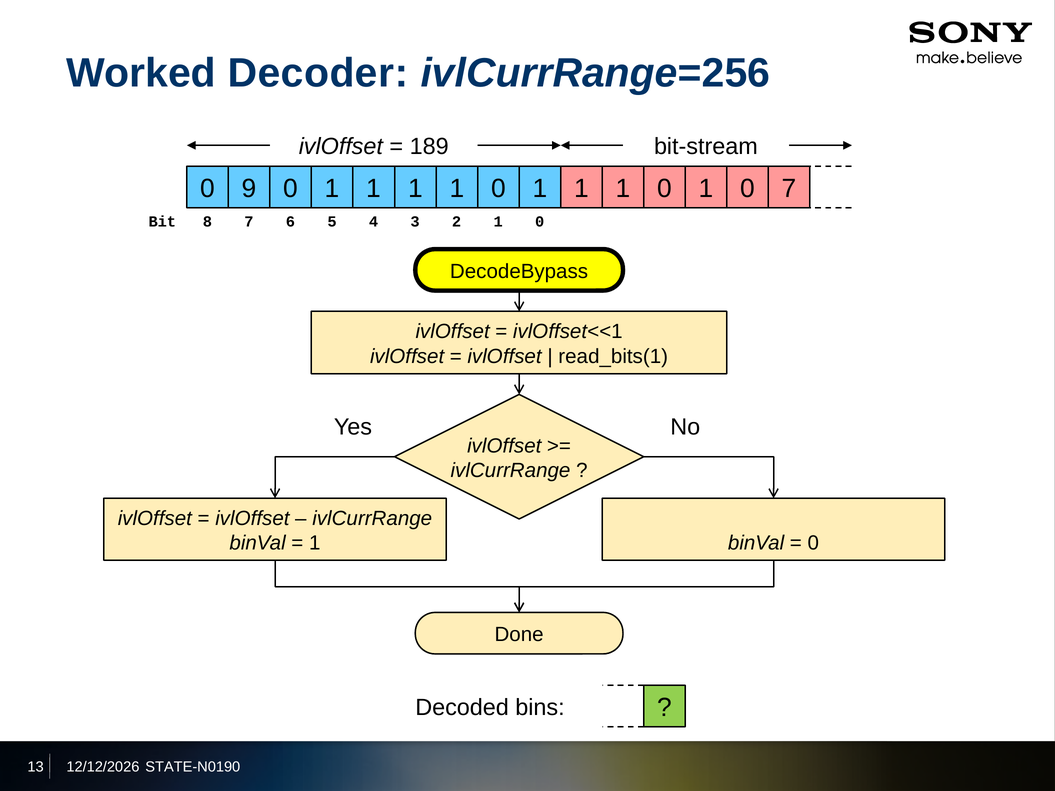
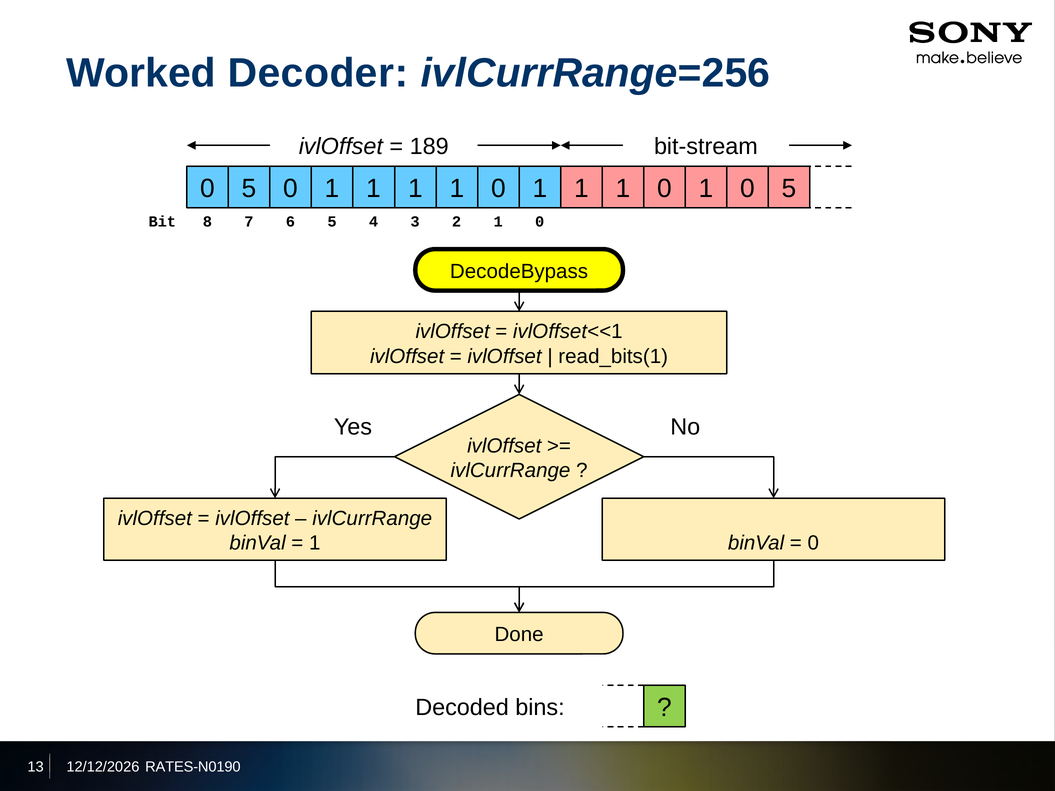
9: 9 -> 5 (249, 189)
1 0 7: 7 -> 5 (789, 189)
STATE-N0190: STATE-N0190 -> RATES-N0190 (193, 767)
